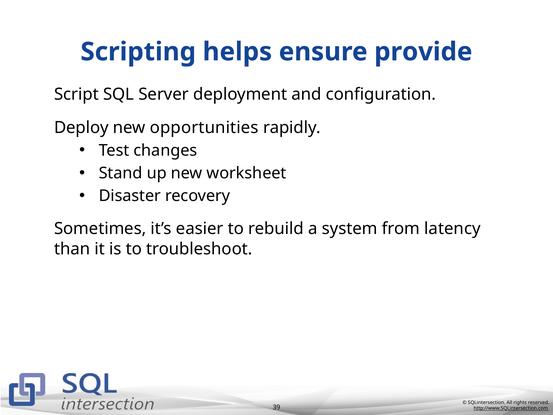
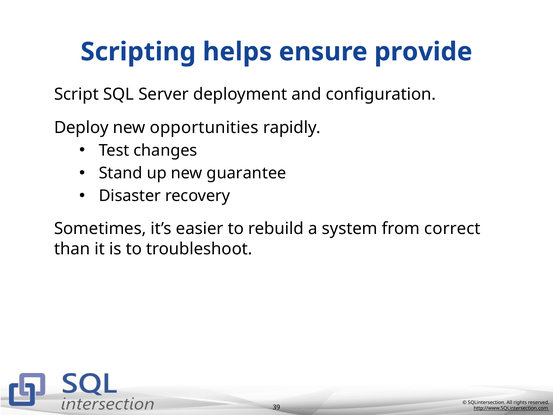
worksheet: worksheet -> guarantee (247, 173)
latency: latency -> correct (452, 229)
